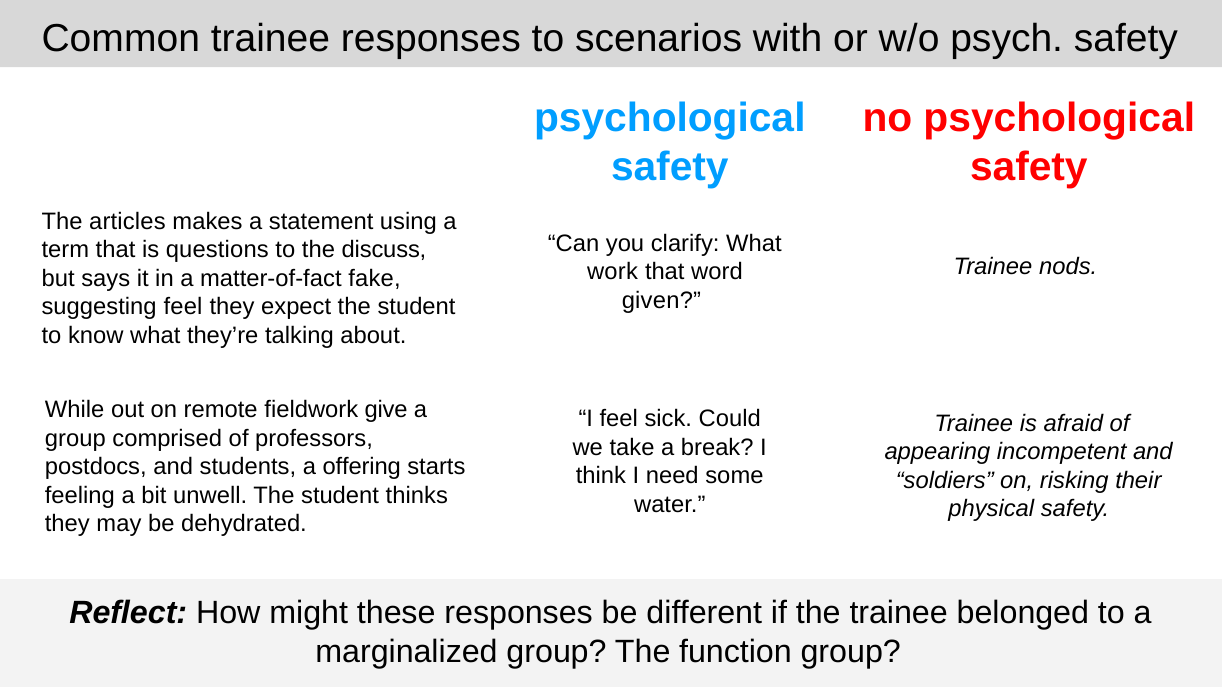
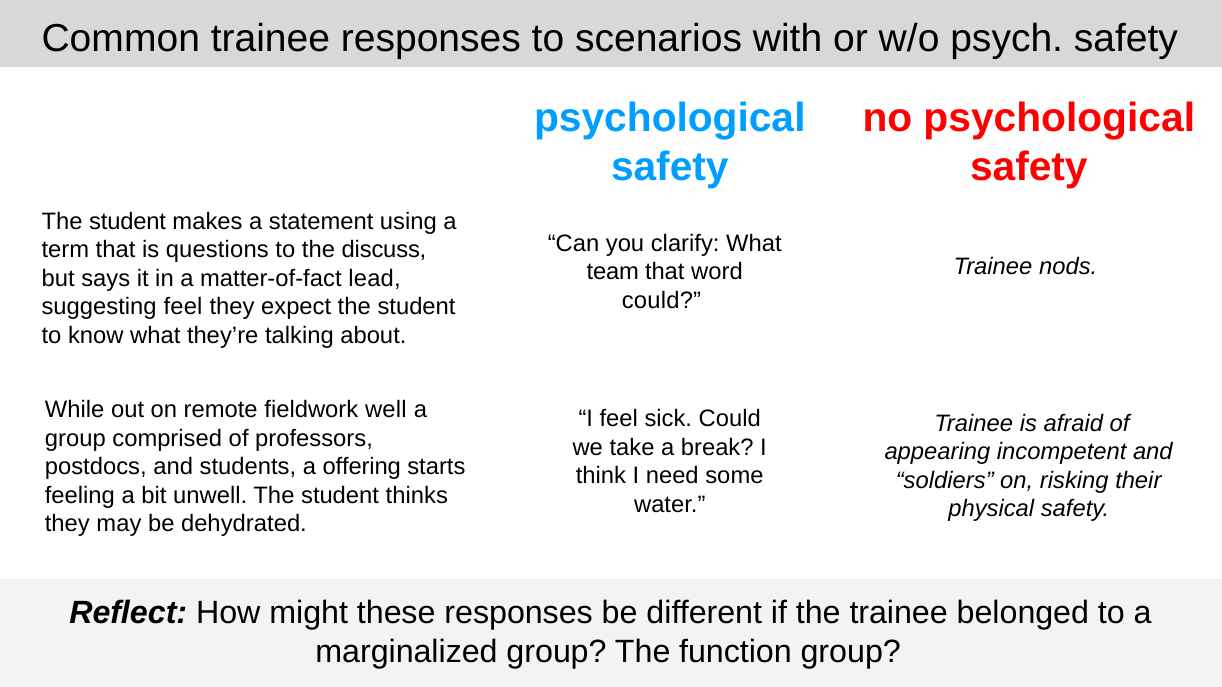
articles: articles -> student (128, 222)
work: work -> team (613, 272)
fake: fake -> lead (375, 279)
given: given -> could (661, 300)
give: give -> well (386, 410)
